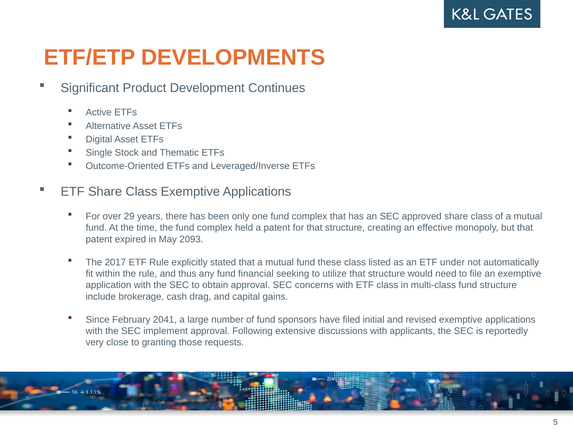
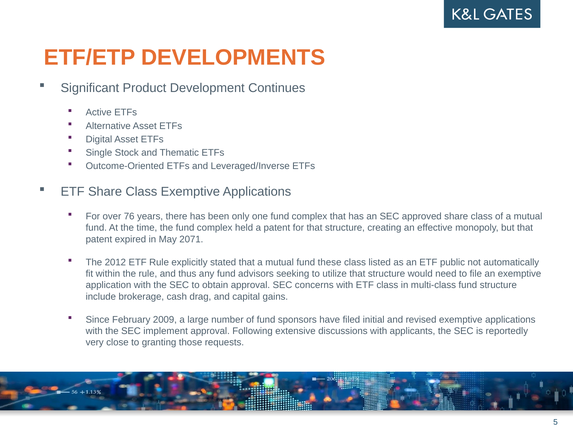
29: 29 -> 76 (129, 216)
2093: 2093 -> 2071 (191, 239)
2017: 2017 -> 2012 (115, 262)
under: under -> public (453, 262)
financial: financial -> advisors (256, 273)
2041: 2041 -> 2009 (165, 319)
